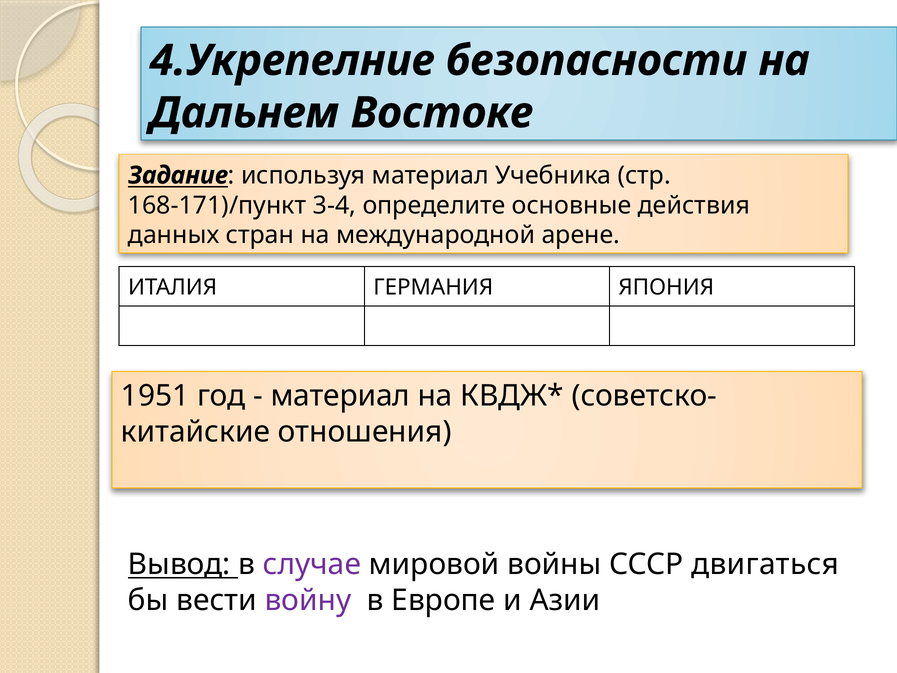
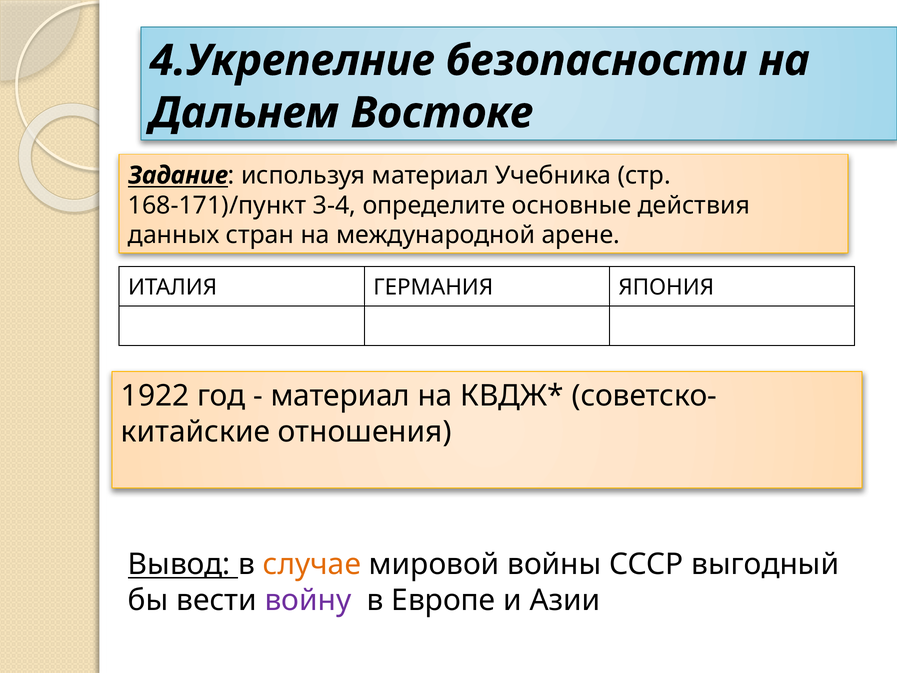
1951: 1951 -> 1922 (155, 396)
случае colour: purple -> orange (312, 564)
двигаться: двигаться -> выгодный (765, 564)
